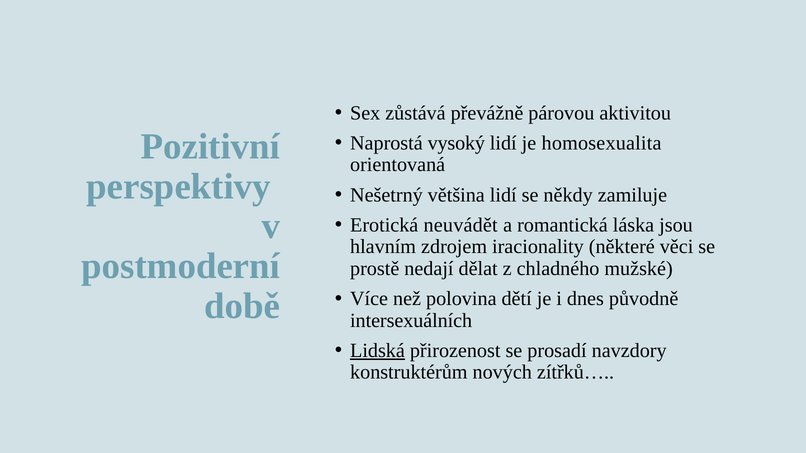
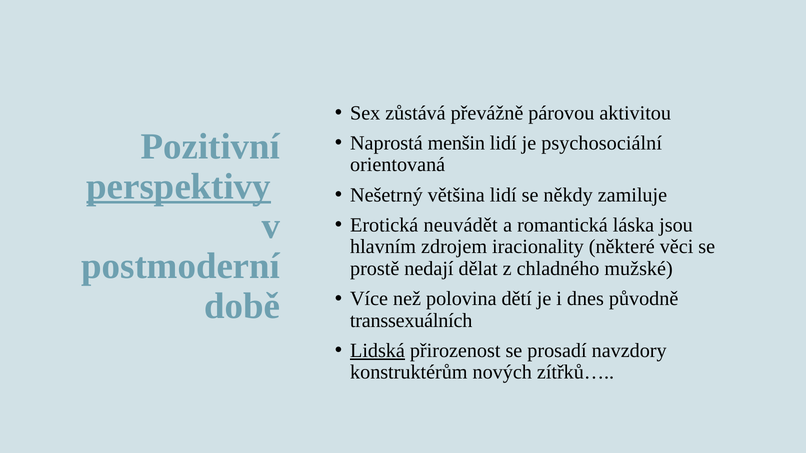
vysoký: vysoký -> menšin (456, 143)
homosexualita: homosexualita -> psychosociální (602, 143)
perspektivy underline: none -> present (179, 186)
intersexuálních: intersexuálních -> transsexuálních (411, 321)
